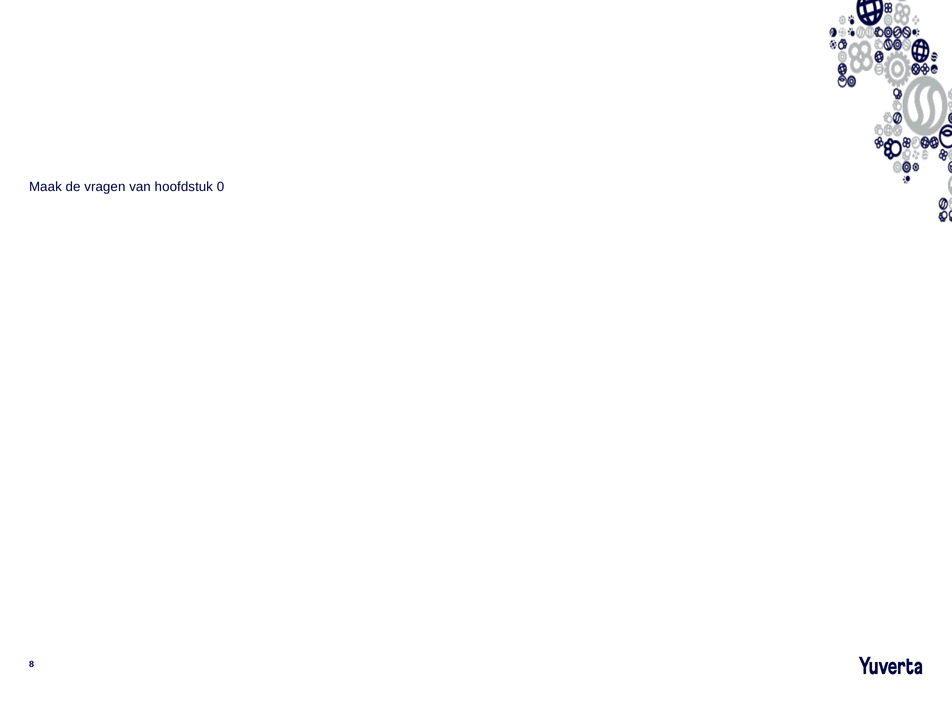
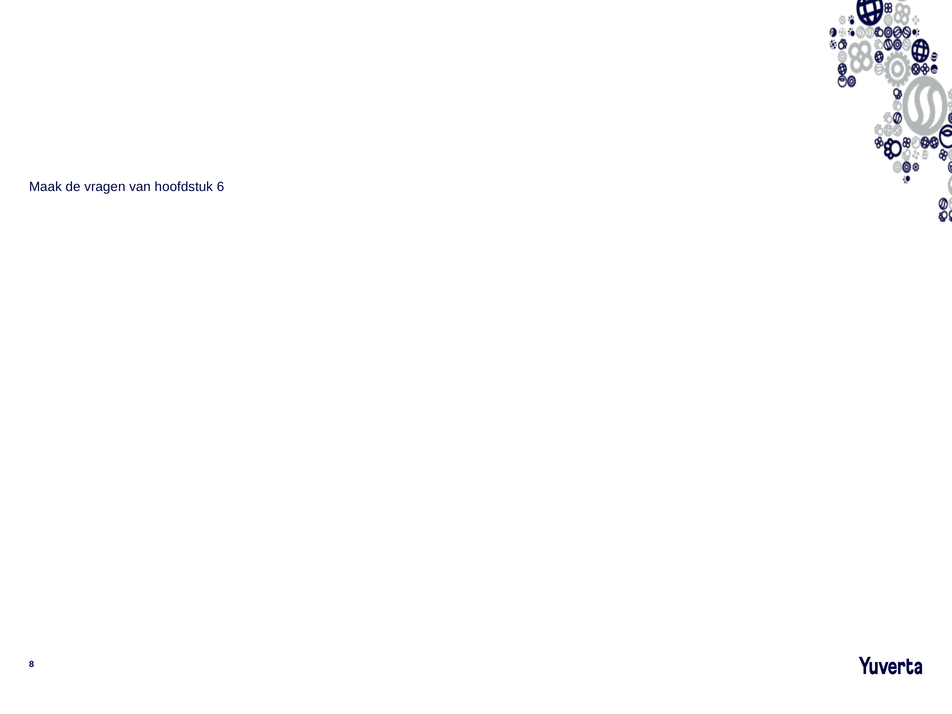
0: 0 -> 6 (221, 187)
